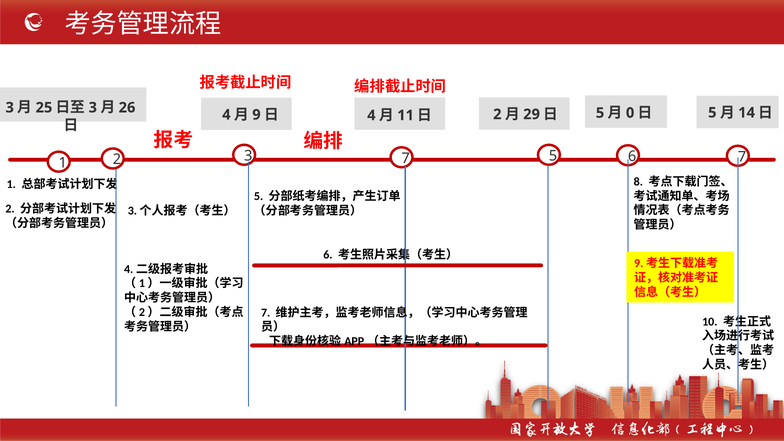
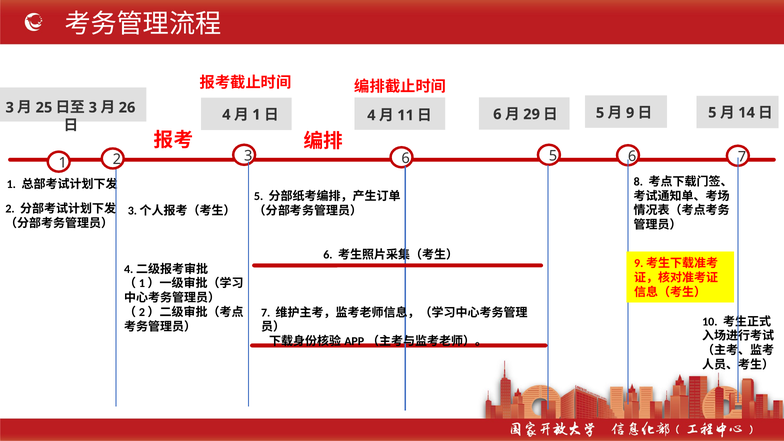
0: 0 -> 9 (630, 113)
9: 9 -> 1 (256, 115)
2: 2 -> 6 (497, 114)
3 7: 7 -> 6 (406, 158)
